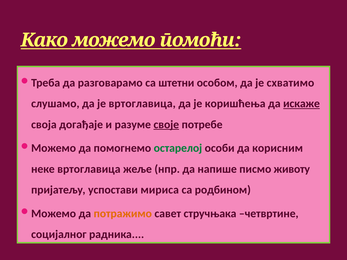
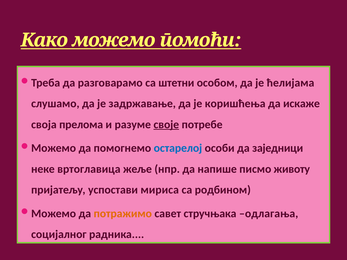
схватимо: схватимо -> ћелијама (290, 83)
је вртоглавица: вртоглавица -> задржавање (142, 104)
искаже underline: present -> none (302, 104)
догађаје: догађаје -> прелома (81, 125)
остарелој colour: green -> blue (178, 148)
корисним: корисним -> заједници (278, 148)
четвртине: четвртине -> одлагања (269, 214)
